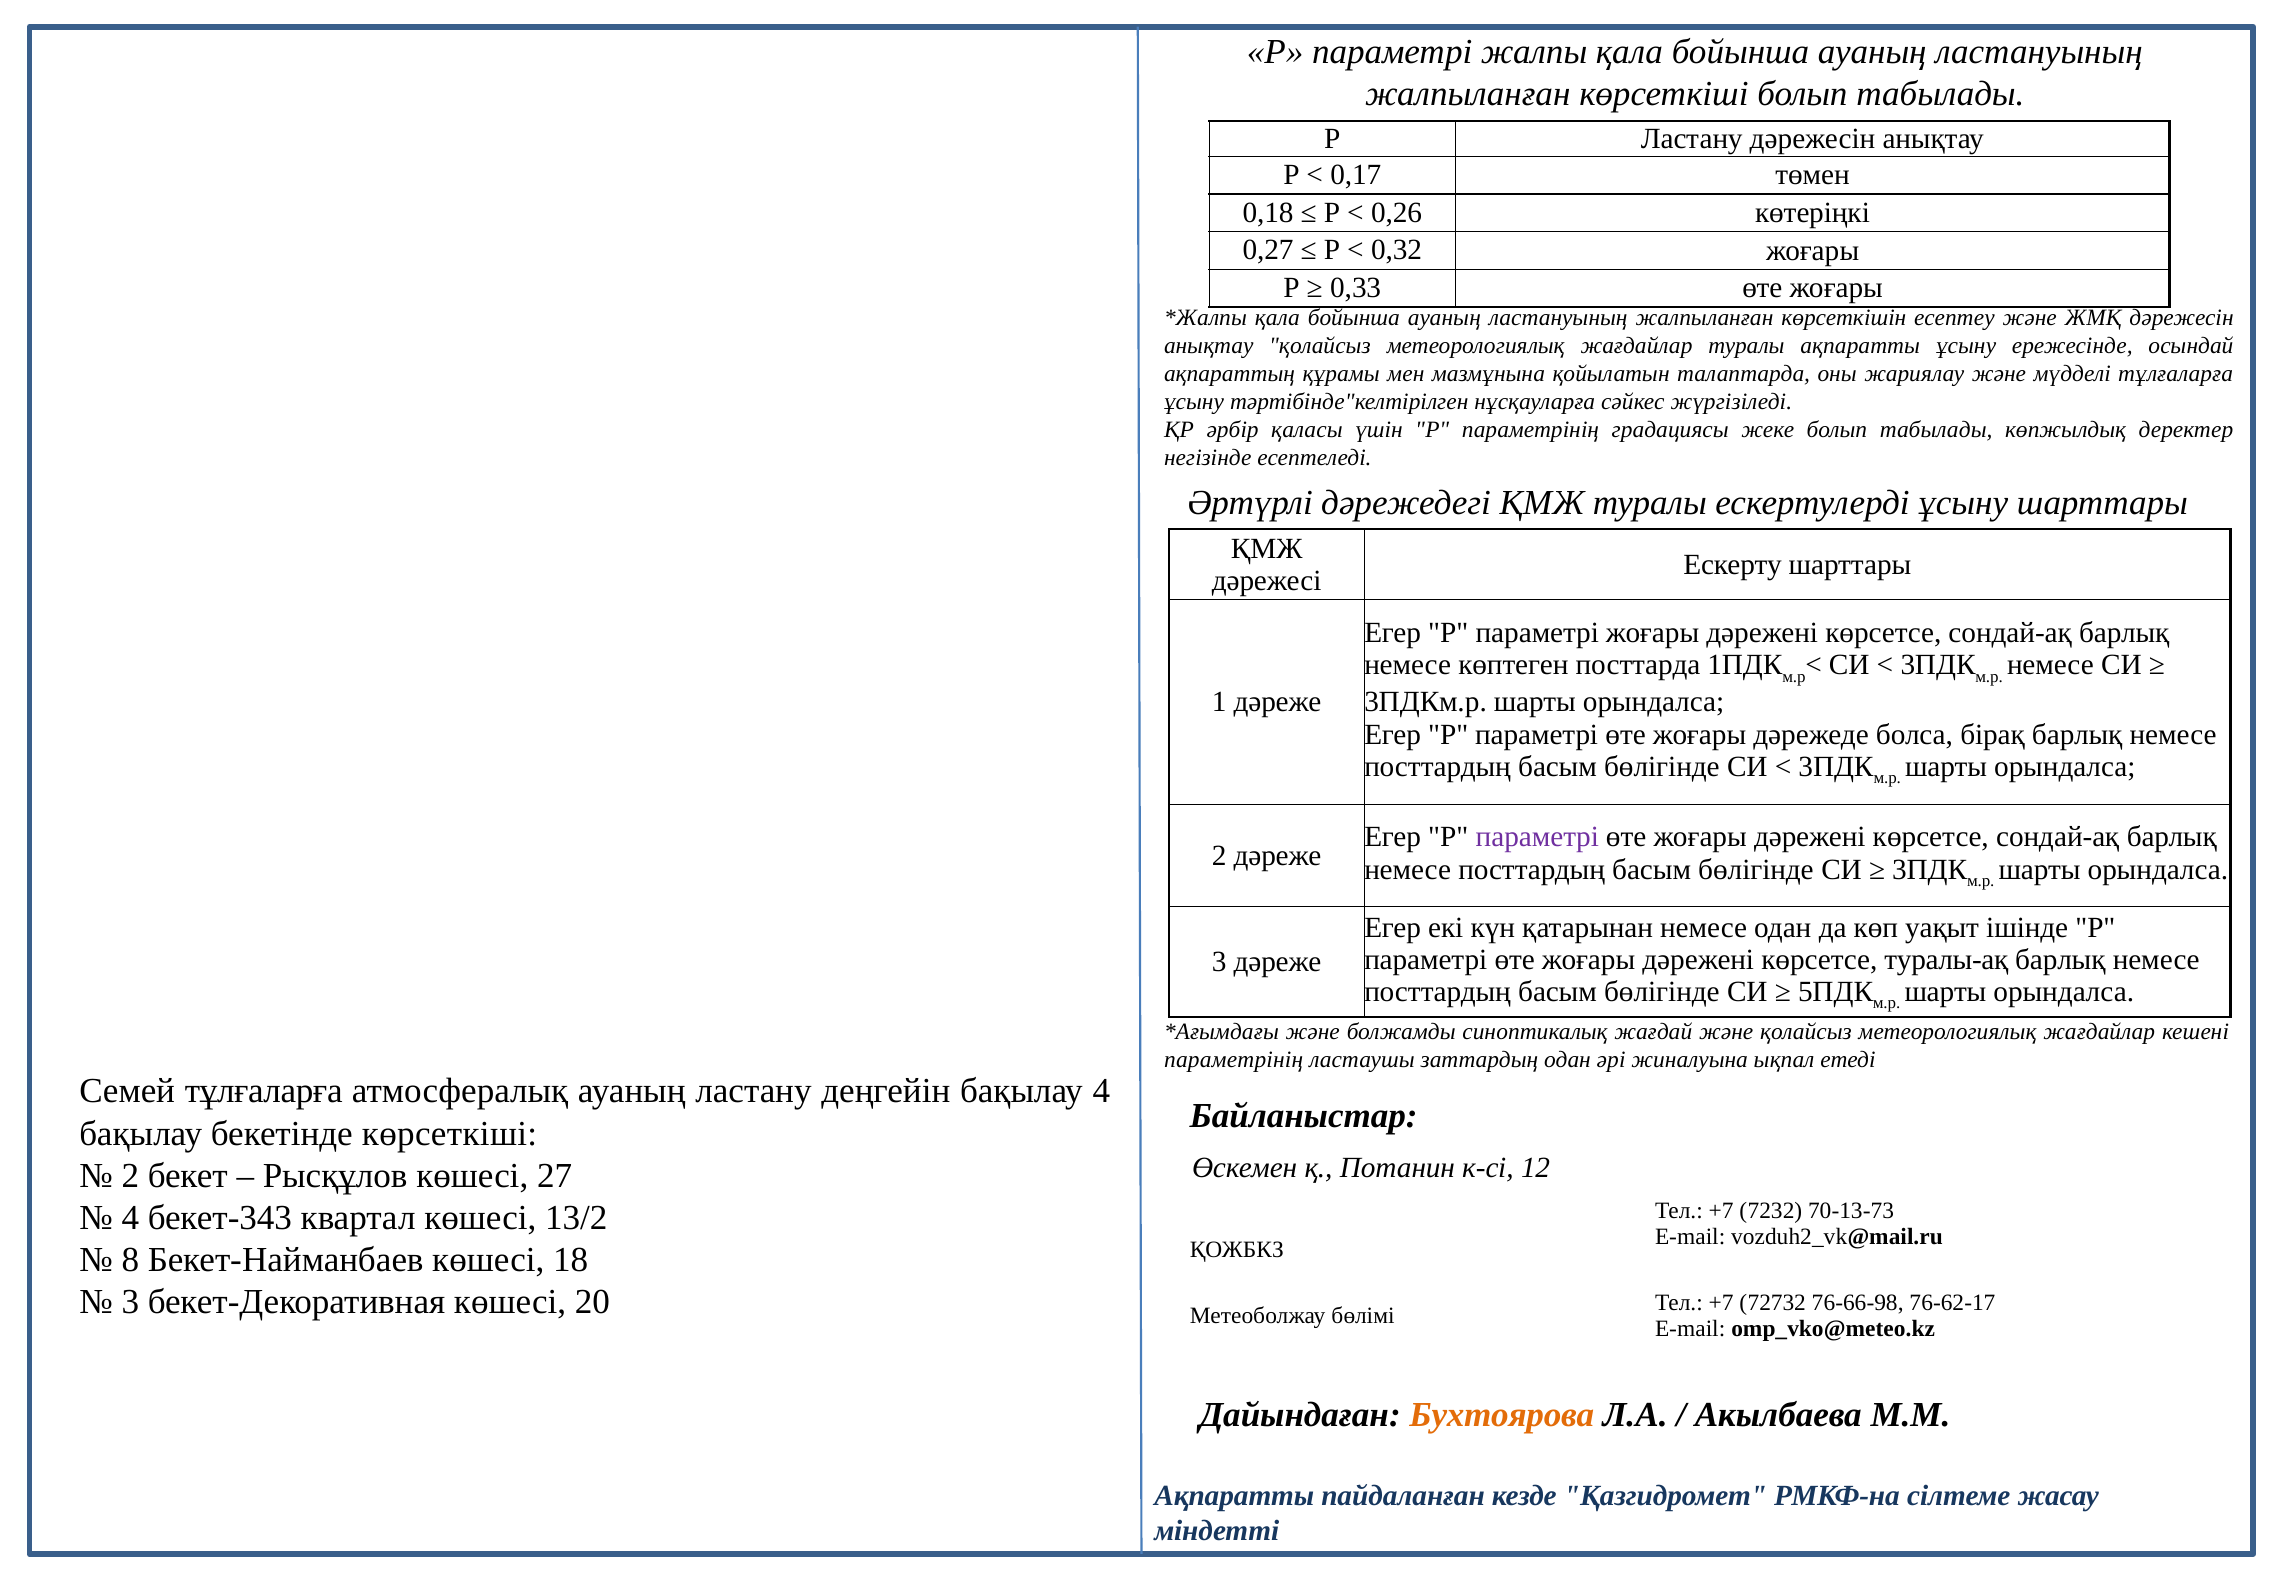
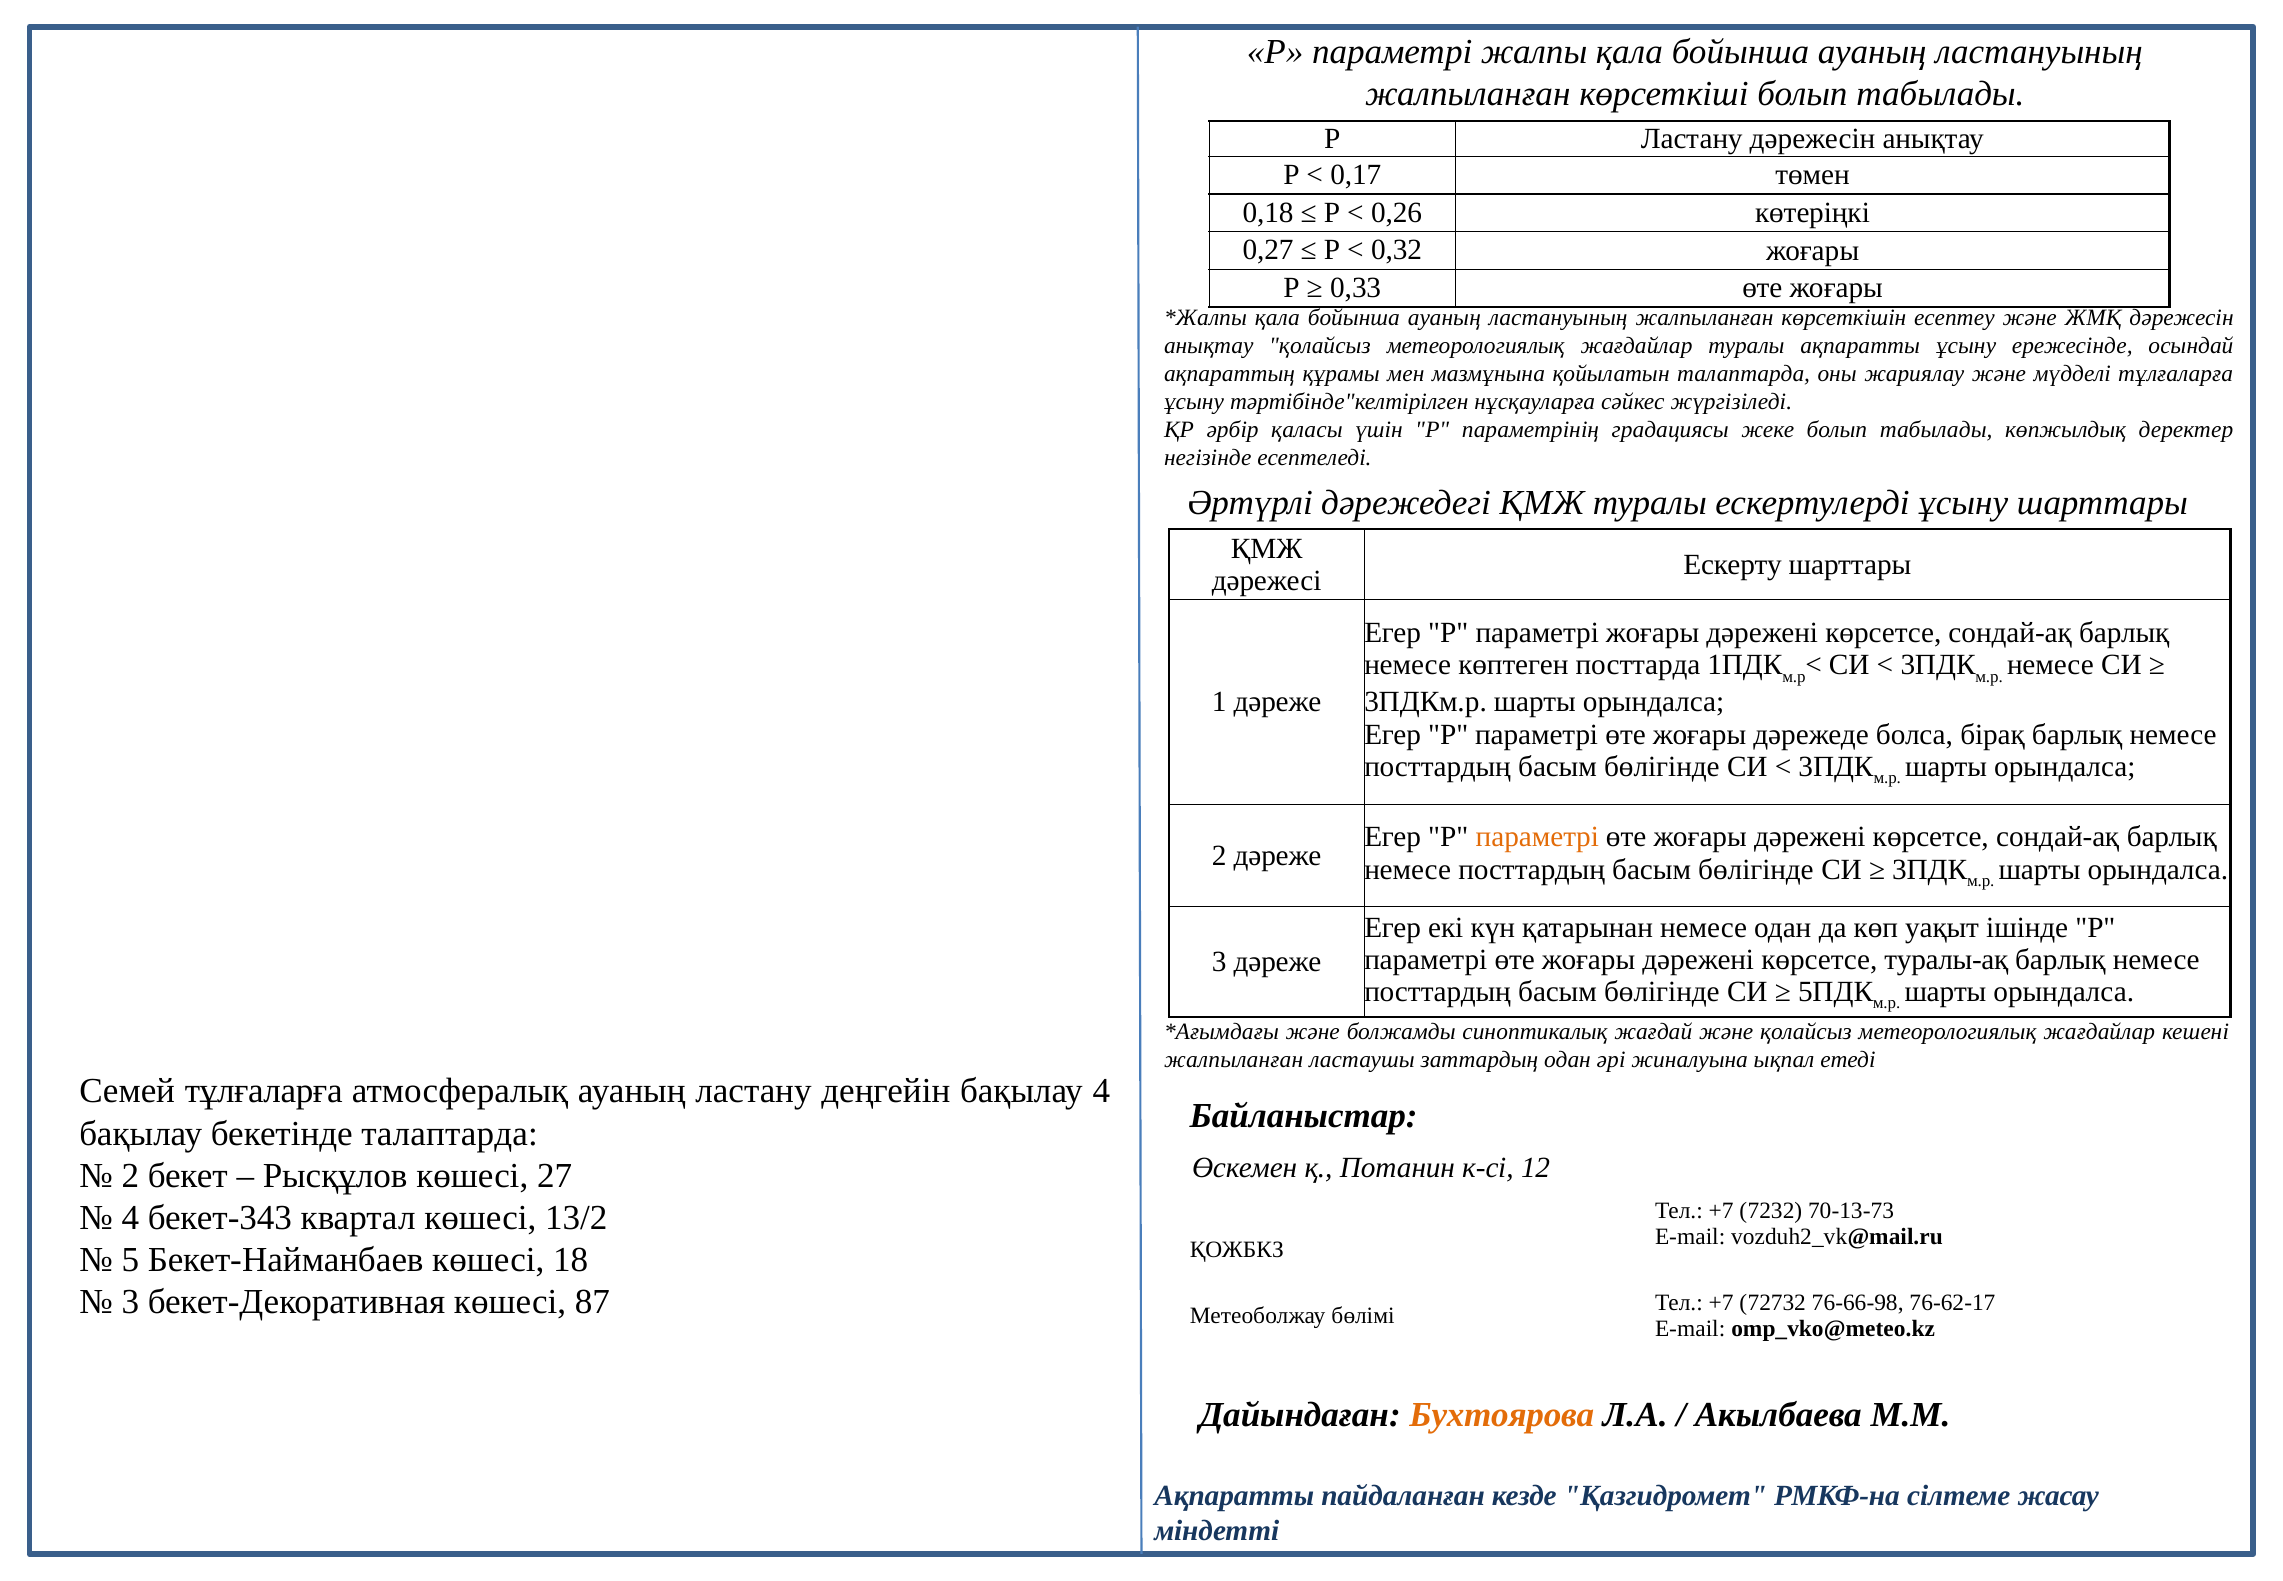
параметрі colour: purple -> orange (1537, 837)
параметрінің: параметрінің -> жалпыланған (1234, 1060)
бекетінде көрсеткіші: көрсеткіші -> талаптарда (450, 1133)
8: 8 -> 5 (130, 1260)
20: 20 -> 87 (592, 1302)
